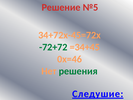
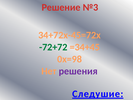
№5: №5 -> №3 (90, 7)
0х=46: 0х=46 -> 0х=98 (70, 59)
решения colour: green -> purple (78, 71)
